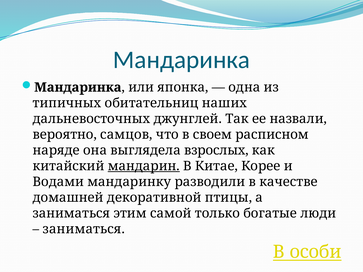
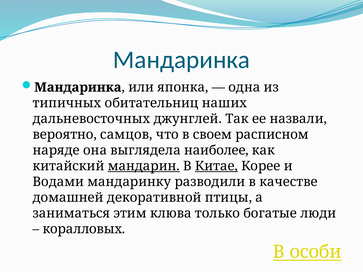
взрослых: взрослых -> наиболее (216, 150)
Китае underline: none -> present (216, 166)
самой: самой -> клюва (171, 214)
заниматься: заниматься -> коралловых (84, 229)
